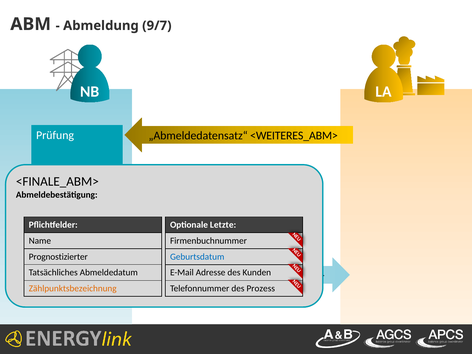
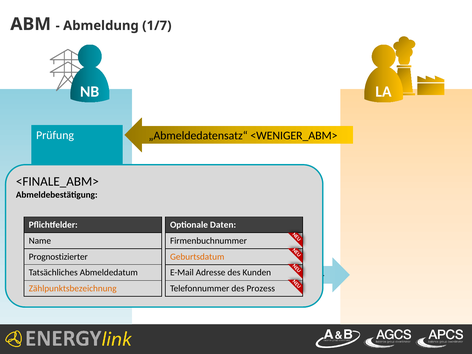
9/7: 9/7 -> 1/7 (157, 26)
<WEITERES_ABM>: <WEITERES_ABM> -> <WENIGER_ABM> (294, 136)
Letzte: Letzte -> Daten (223, 225)
Geburtsdatum colour: blue -> orange (197, 257)
